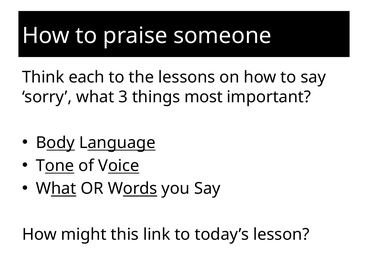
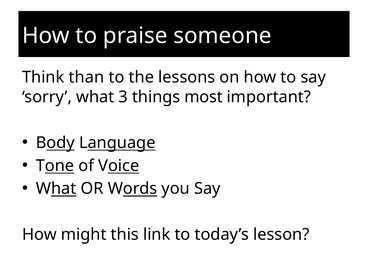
each: each -> than (86, 77)
